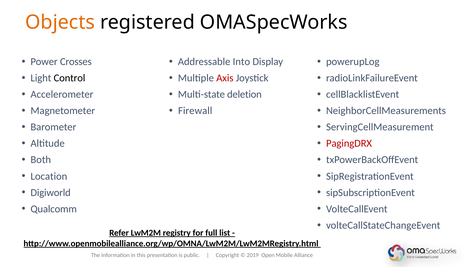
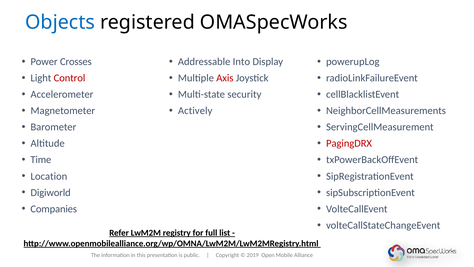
Objects colour: orange -> blue (60, 22)
Control colour: black -> red (69, 78)
deletion: deletion -> security (244, 94)
Firewall: Firewall -> Actively (195, 111)
Both: Both -> Time (41, 160)
Qualcomm: Qualcomm -> Companies (54, 209)
